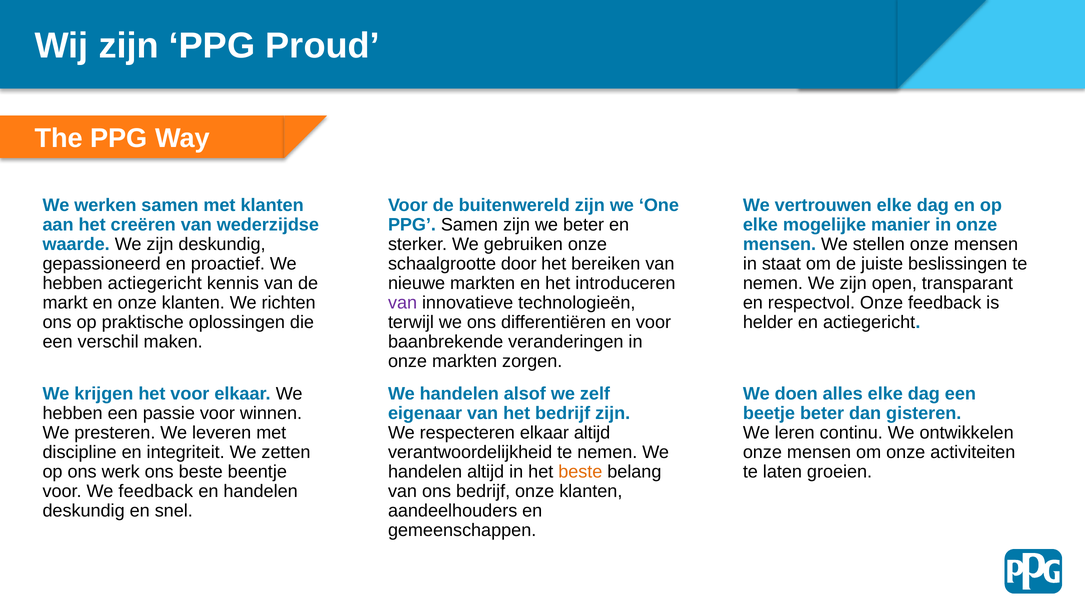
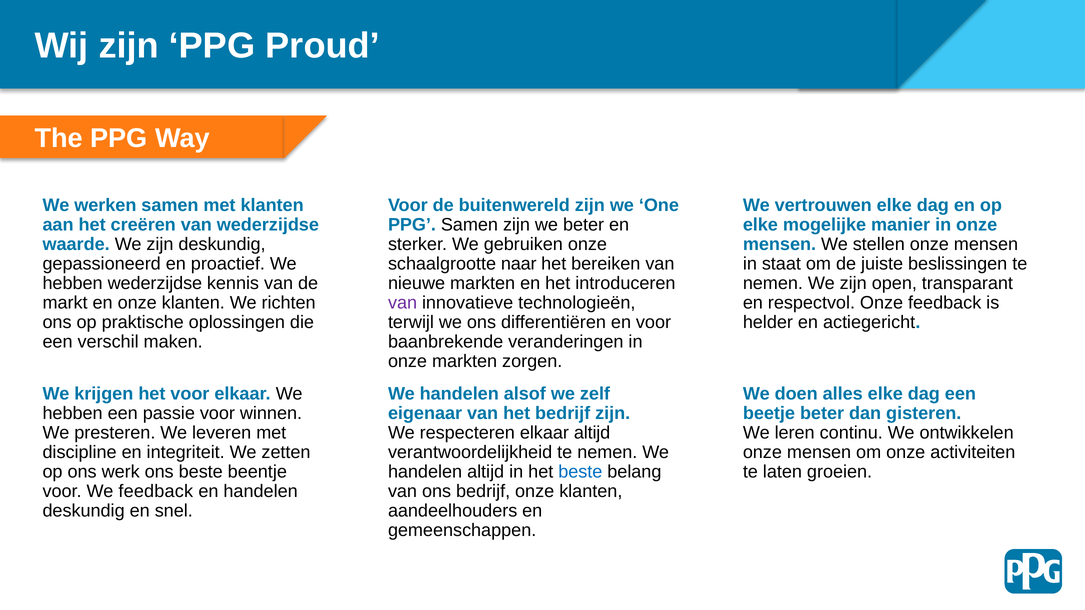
door: door -> naar (519, 264)
hebben actiegericht: actiegericht -> wederzijdse (155, 283)
beste colour: orange -> blue (580, 472)
